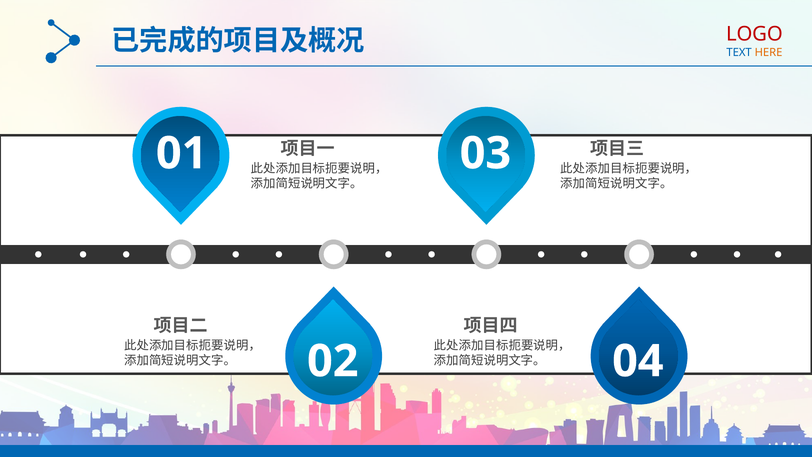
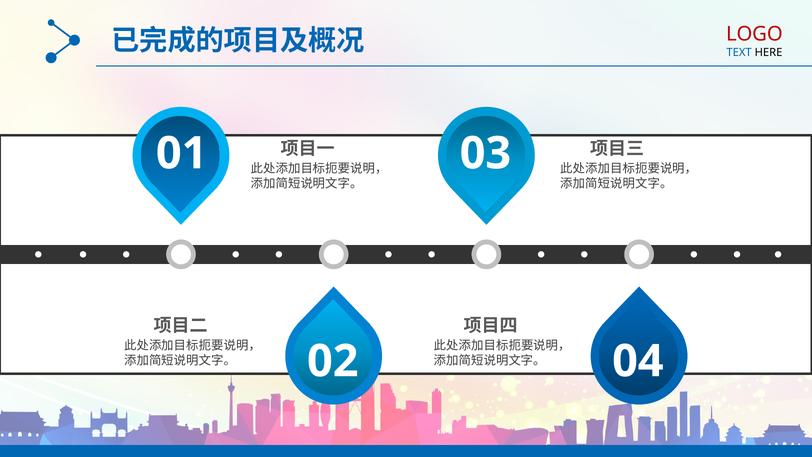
HERE colour: orange -> black (769, 52)
